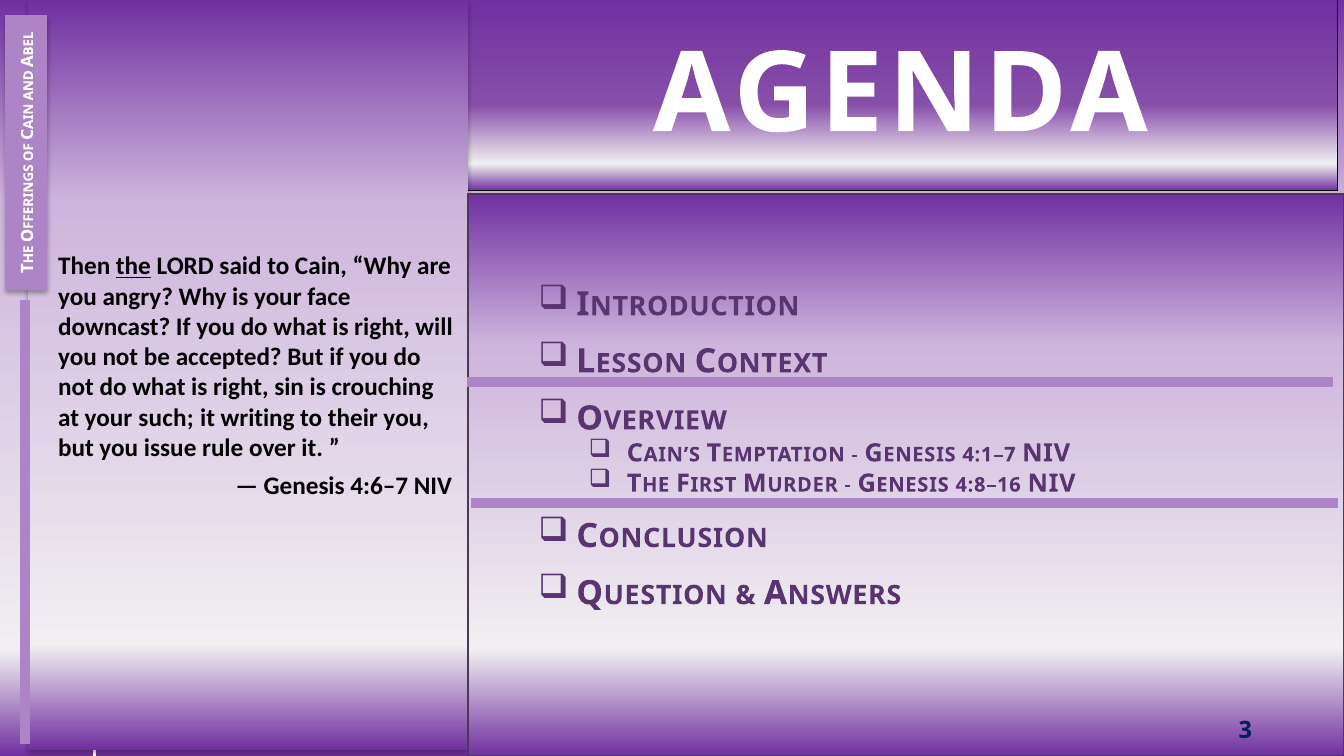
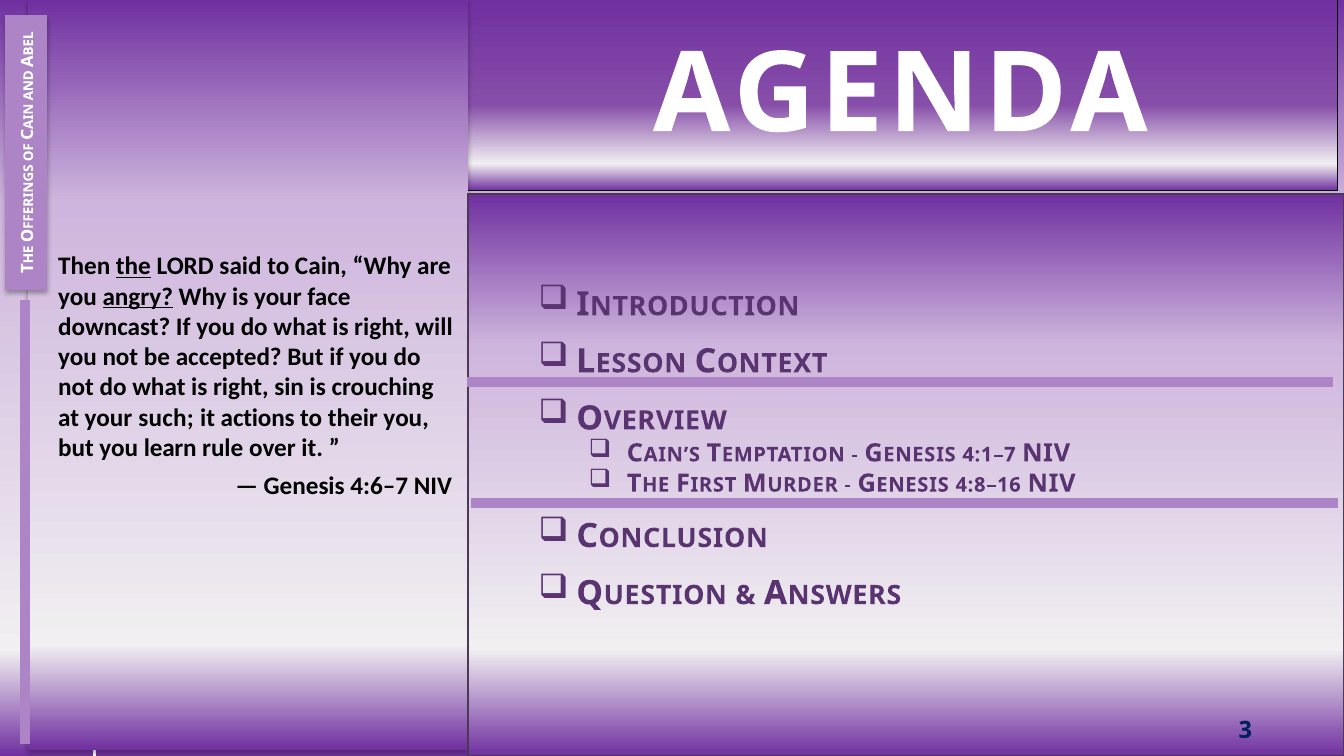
angry underline: none -> present (138, 297)
writing: writing -> actions (258, 418)
issue: issue -> learn (170, 448)
